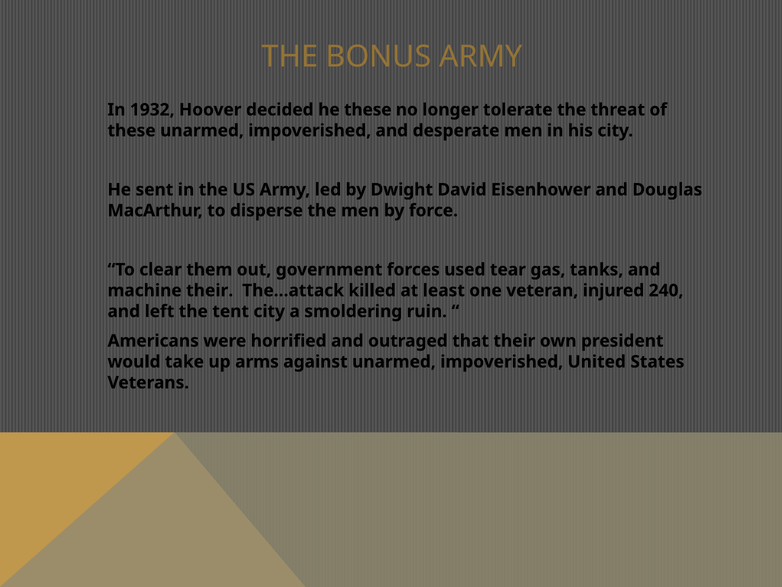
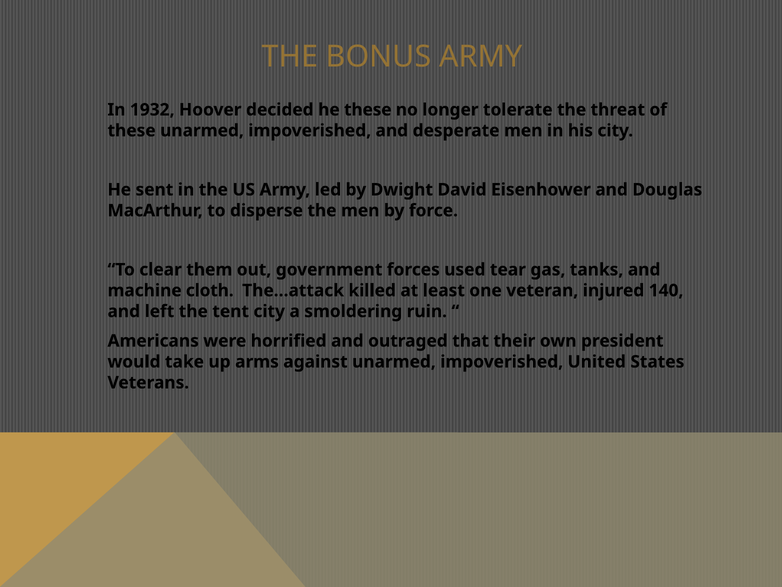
machine their: their -> cloth (210, 290)
240: 240 -> 140 (666, 290)
